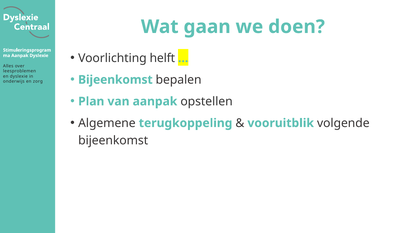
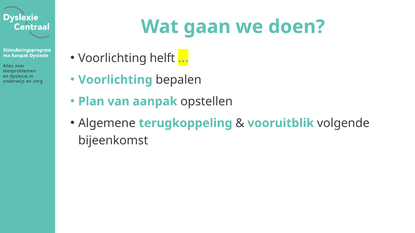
Bijeenkomst: Bijeenkomst -> Voorlichting (115, 80)
